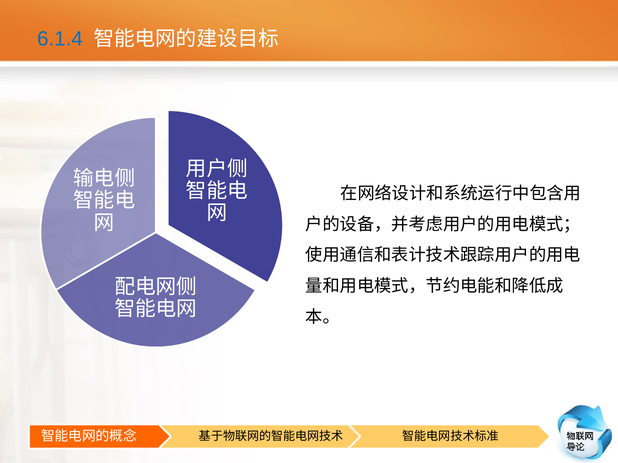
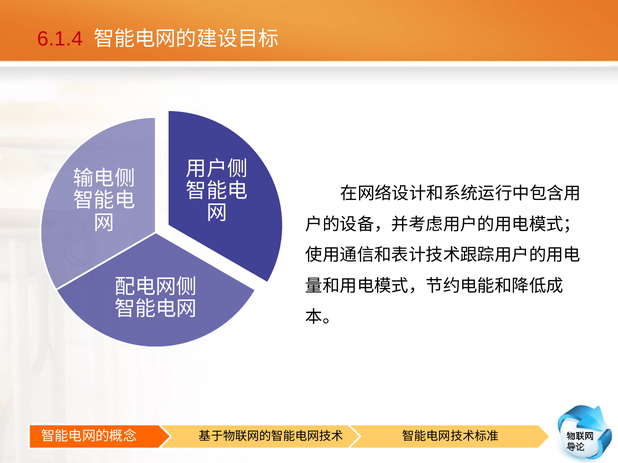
6.1.4 colour: blue -> red (60, 39)
